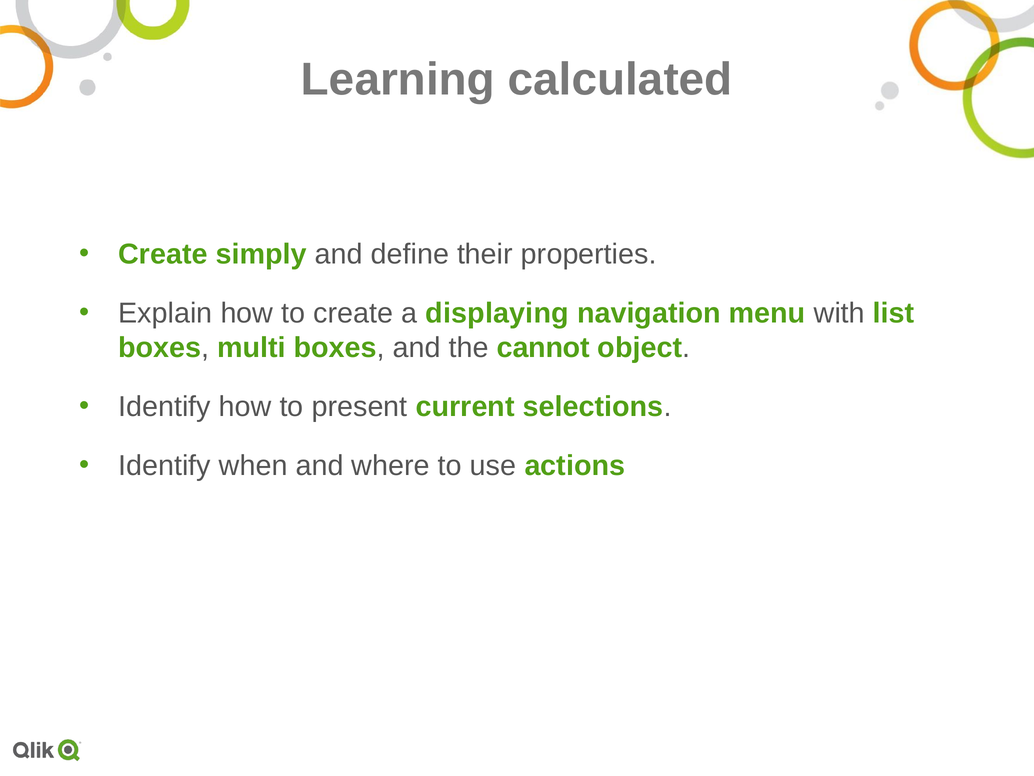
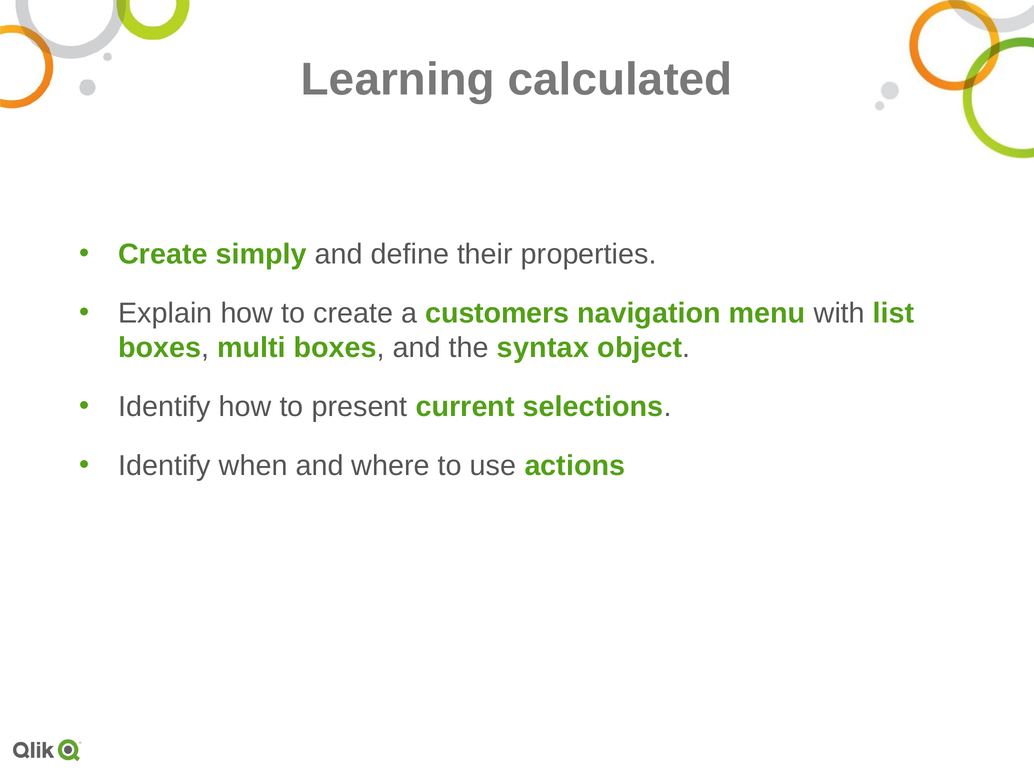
displaying: displaying -> customers (497, 313)
cannot: cannot -> syntax (543, 348)
